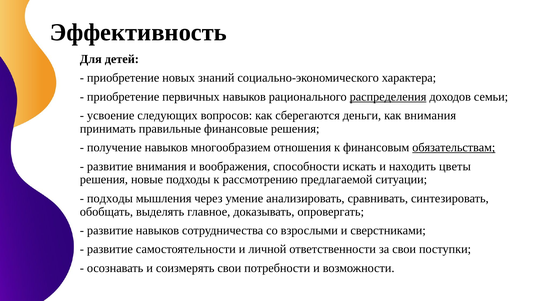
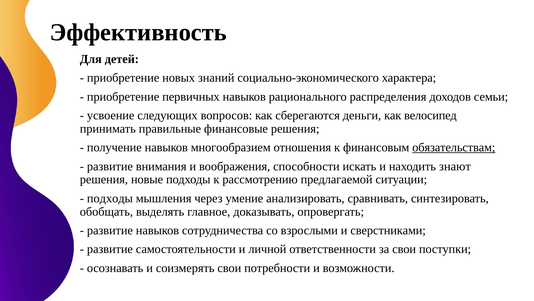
распределения underline: present -> none (388, 96)
как внимания: внимания -> велосипед (430, 115)
цветы: цветы -> знают (455, 166)
